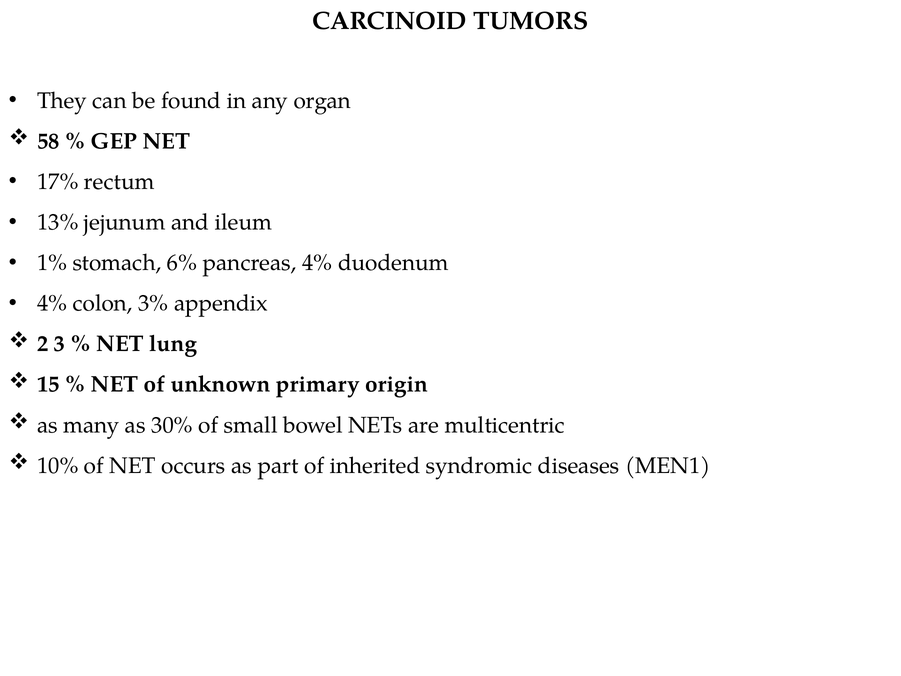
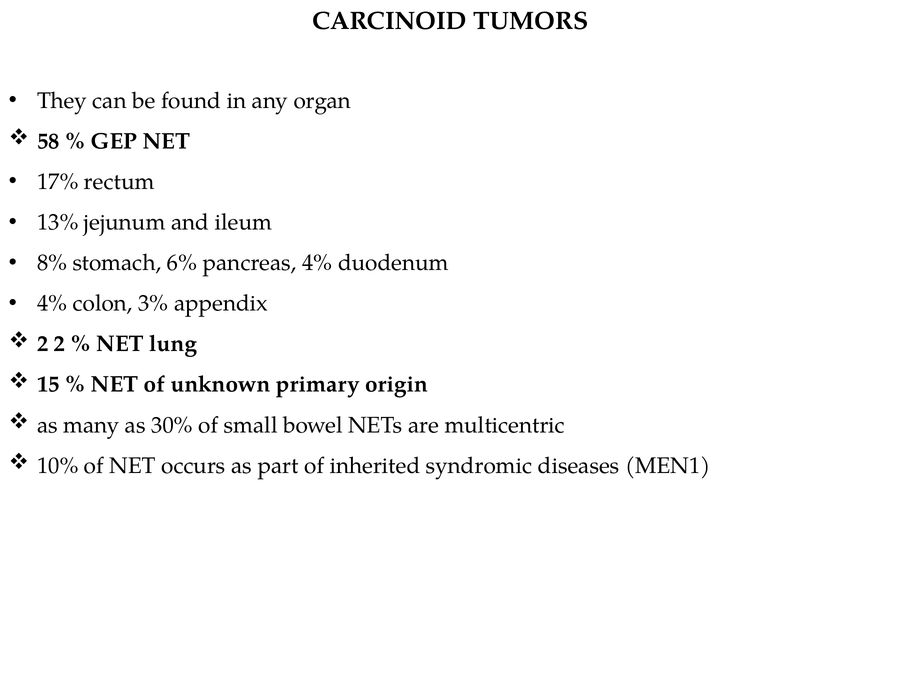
1%: 1% -> 8% (52, 263)
2 3: 3 -> 2 (59, 344)
